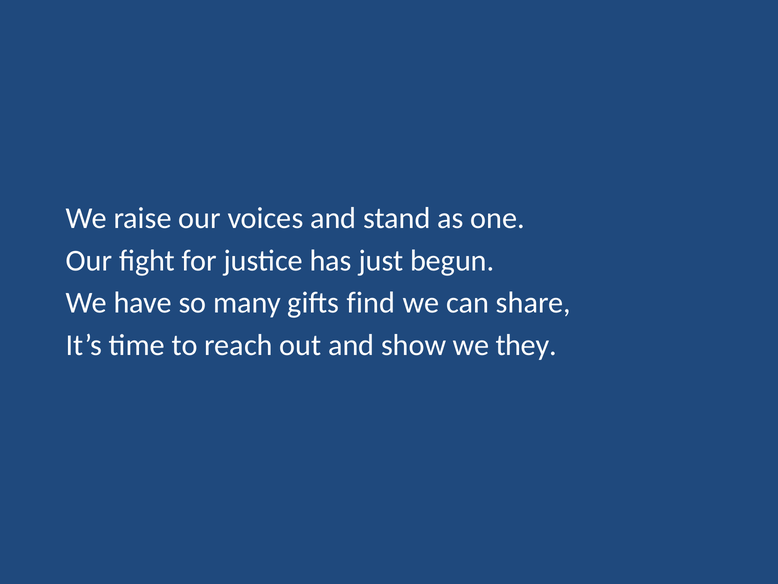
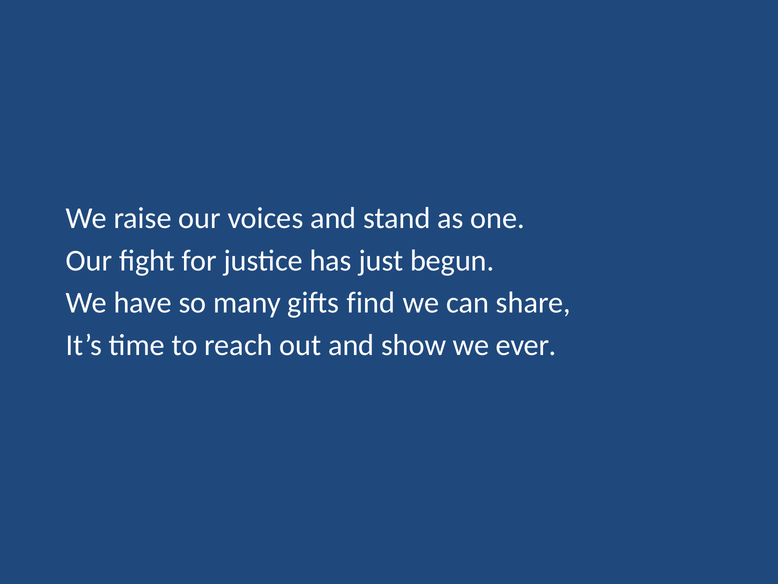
they: they -> ever (526, 345)
